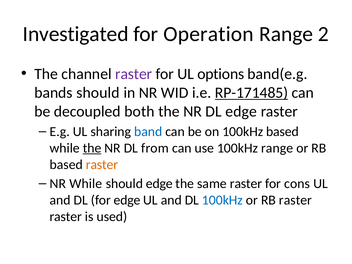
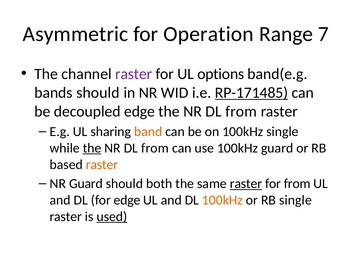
Investigated: Investigated -> Asymmetric (76, 34)
2: 2 -> 7 (323, 34)
decoupled both: both -> edge (140, 111)
edge: edge -> from (241, 111)
band colour: blue -> orange (148, 132)
100kHz based: based -> single (282, 132)
100kHz range: range -> guard (277, 148)
NR While: While -> Guard (86, 184)
should edge: edge -> both (159, 184)
raster underline: none -> present (246, 184)
for cons: cons -> from (297, 184)
100kHz colour: blue -> orange (222, 200)
RB raster: raster -> single (295, 200)
used underline: none -> present (112, 217)
